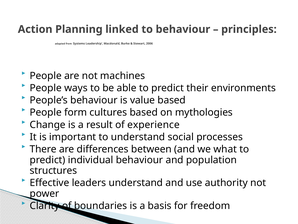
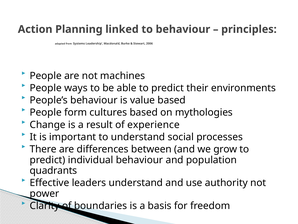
what: what -> grow (225, 149)
structures: structures -> quadrants (53, 170)
